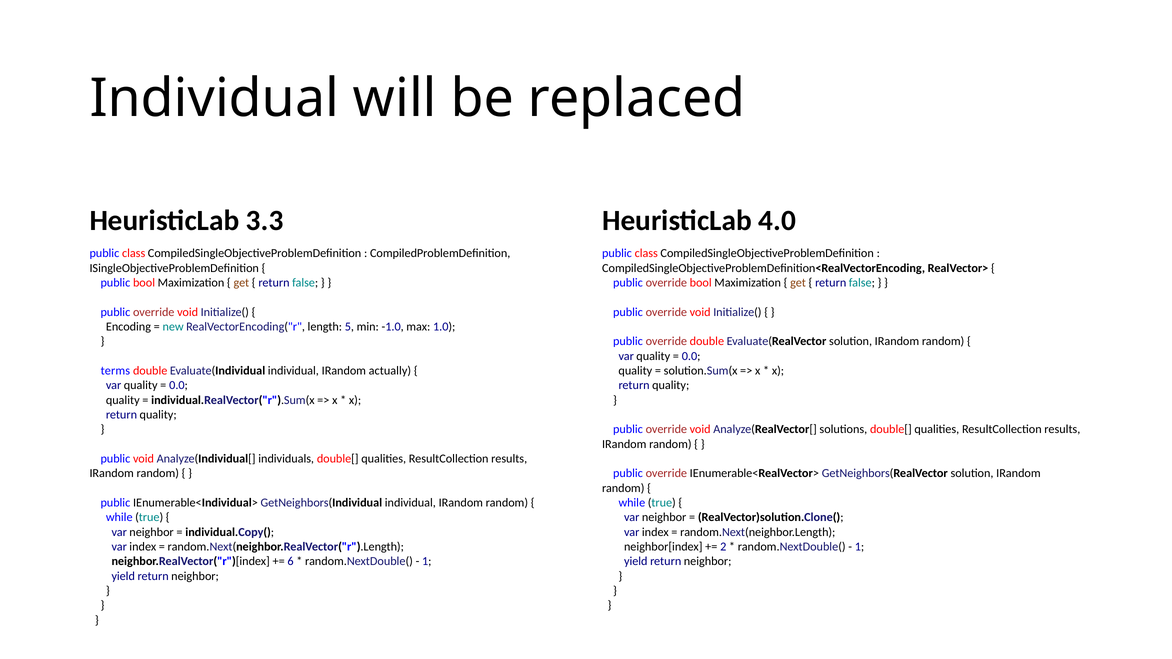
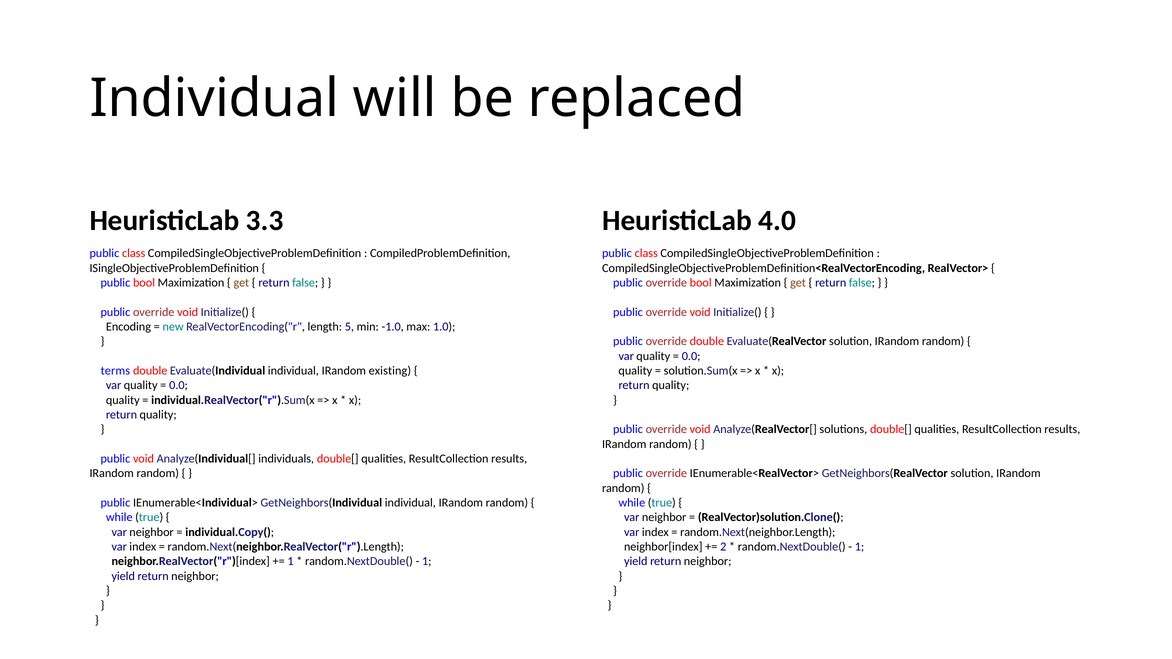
actually: actually -> existing (390, 371)
6: 6 -> 1 (291, 562)
